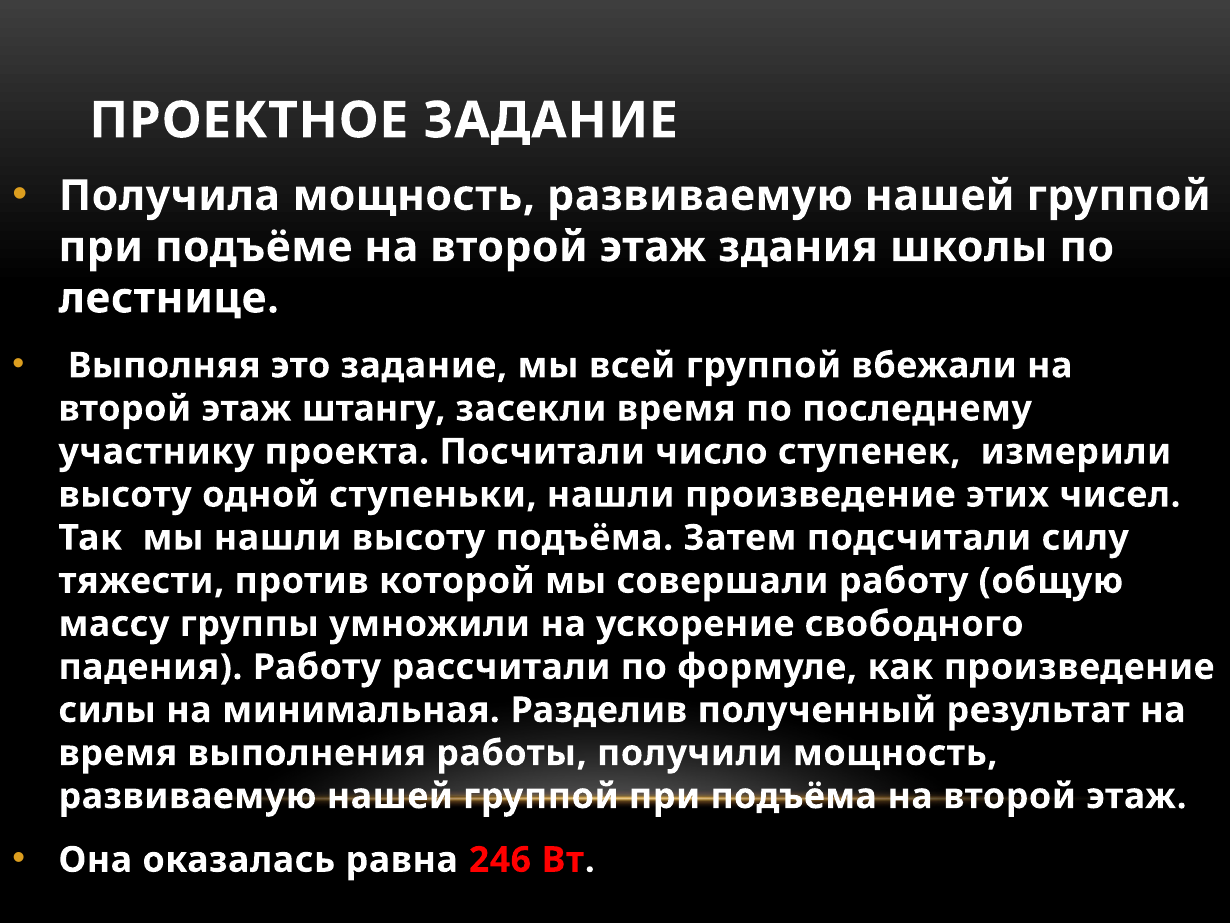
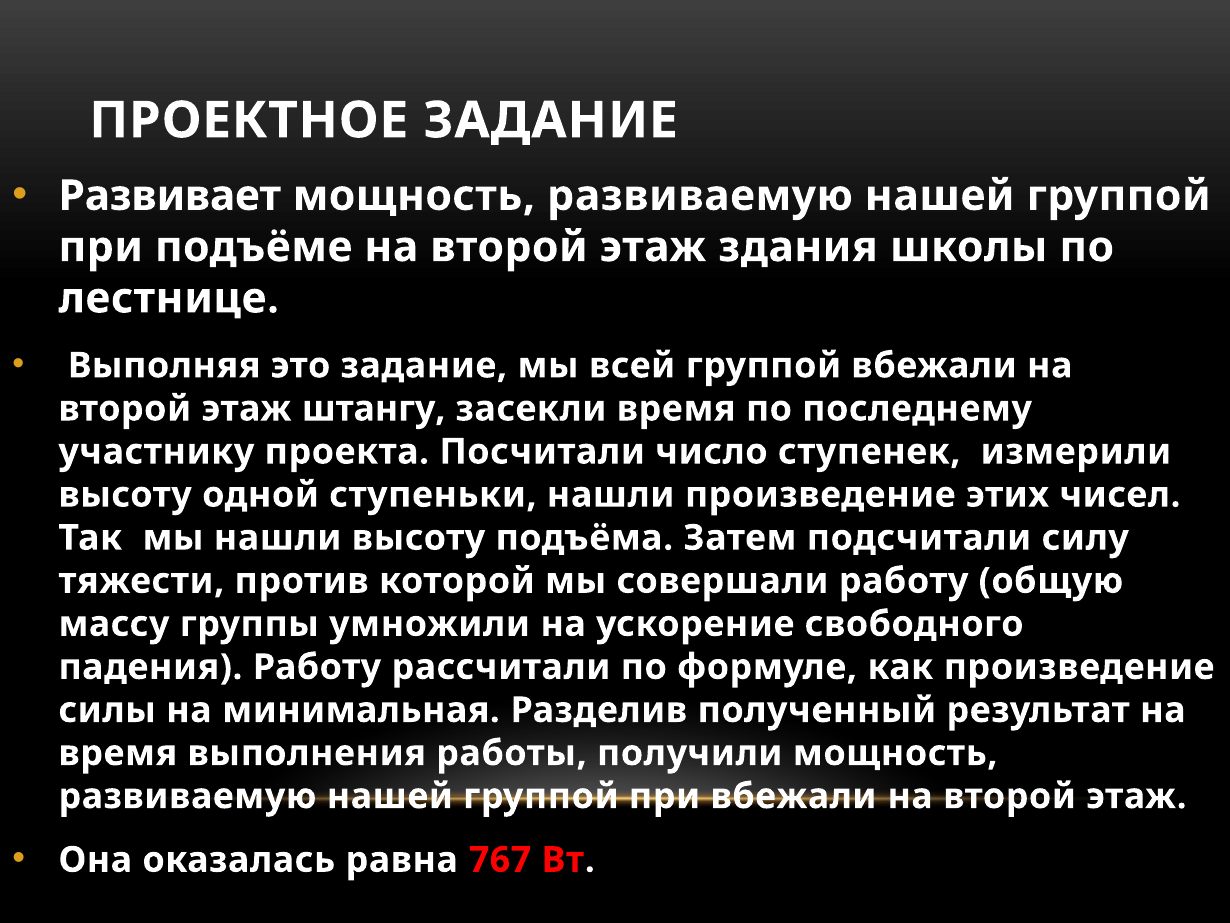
Получила: Получила -> Развивает (170, 196)
при подъёма: подъёма -> вбежали (794, 796)
246: 246 -> 767 (500, 859)
